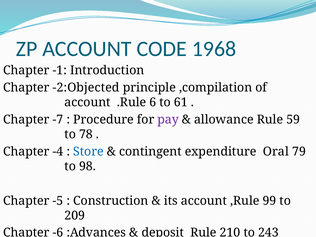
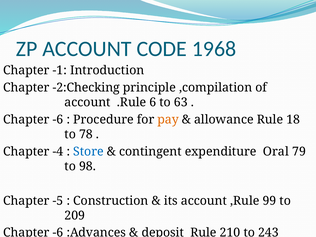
-2:Objected: -2:Objected -> -2:Checking (86, 88)
61: 61 -> 63 (181, 102)
-7: -7 -> -6 (58, 120)
pay colour: purple -> orange (168, 120)
59: 59 -> 18 (293, 120)
